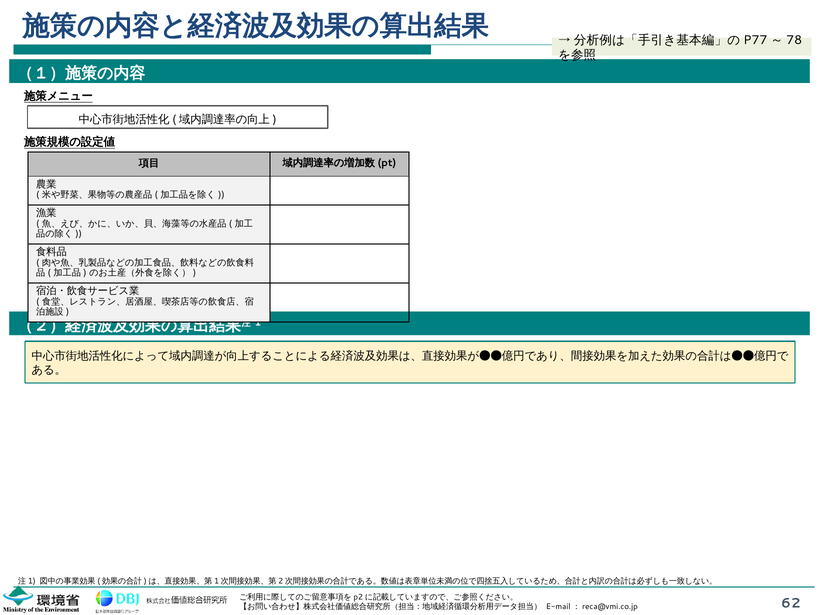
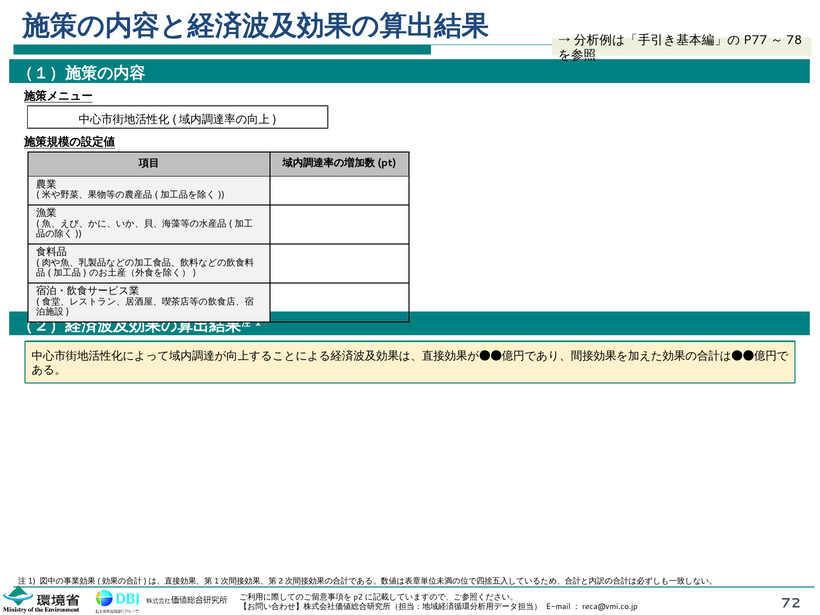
62: 62 -> 72 (791, 603)
